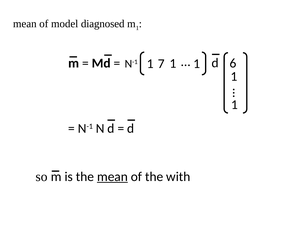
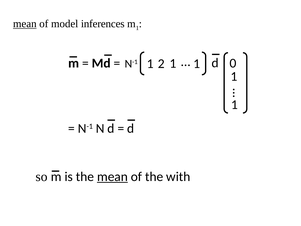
mean underline: none -> present (25, 24)
diagnosed: diagnosed -> inferences (103, 24)
7: 7 -> 2 (161, 64)
6: 6 -> 0 (233, 63)
